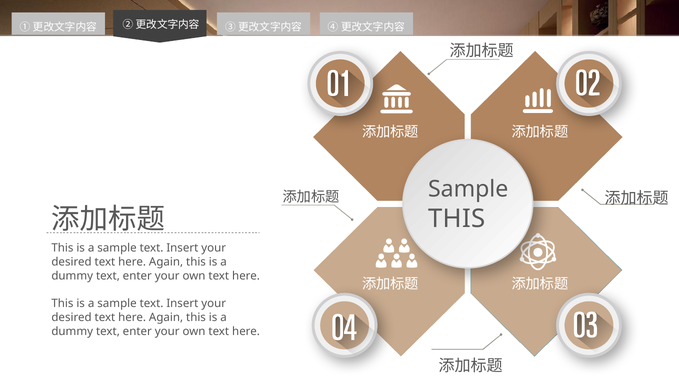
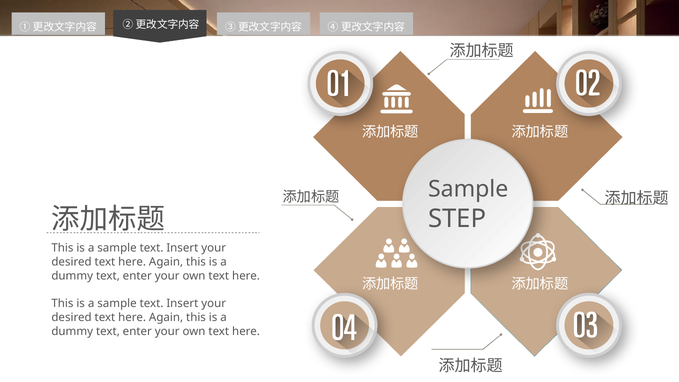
THIS: THIS -> STEP (457, 219)
